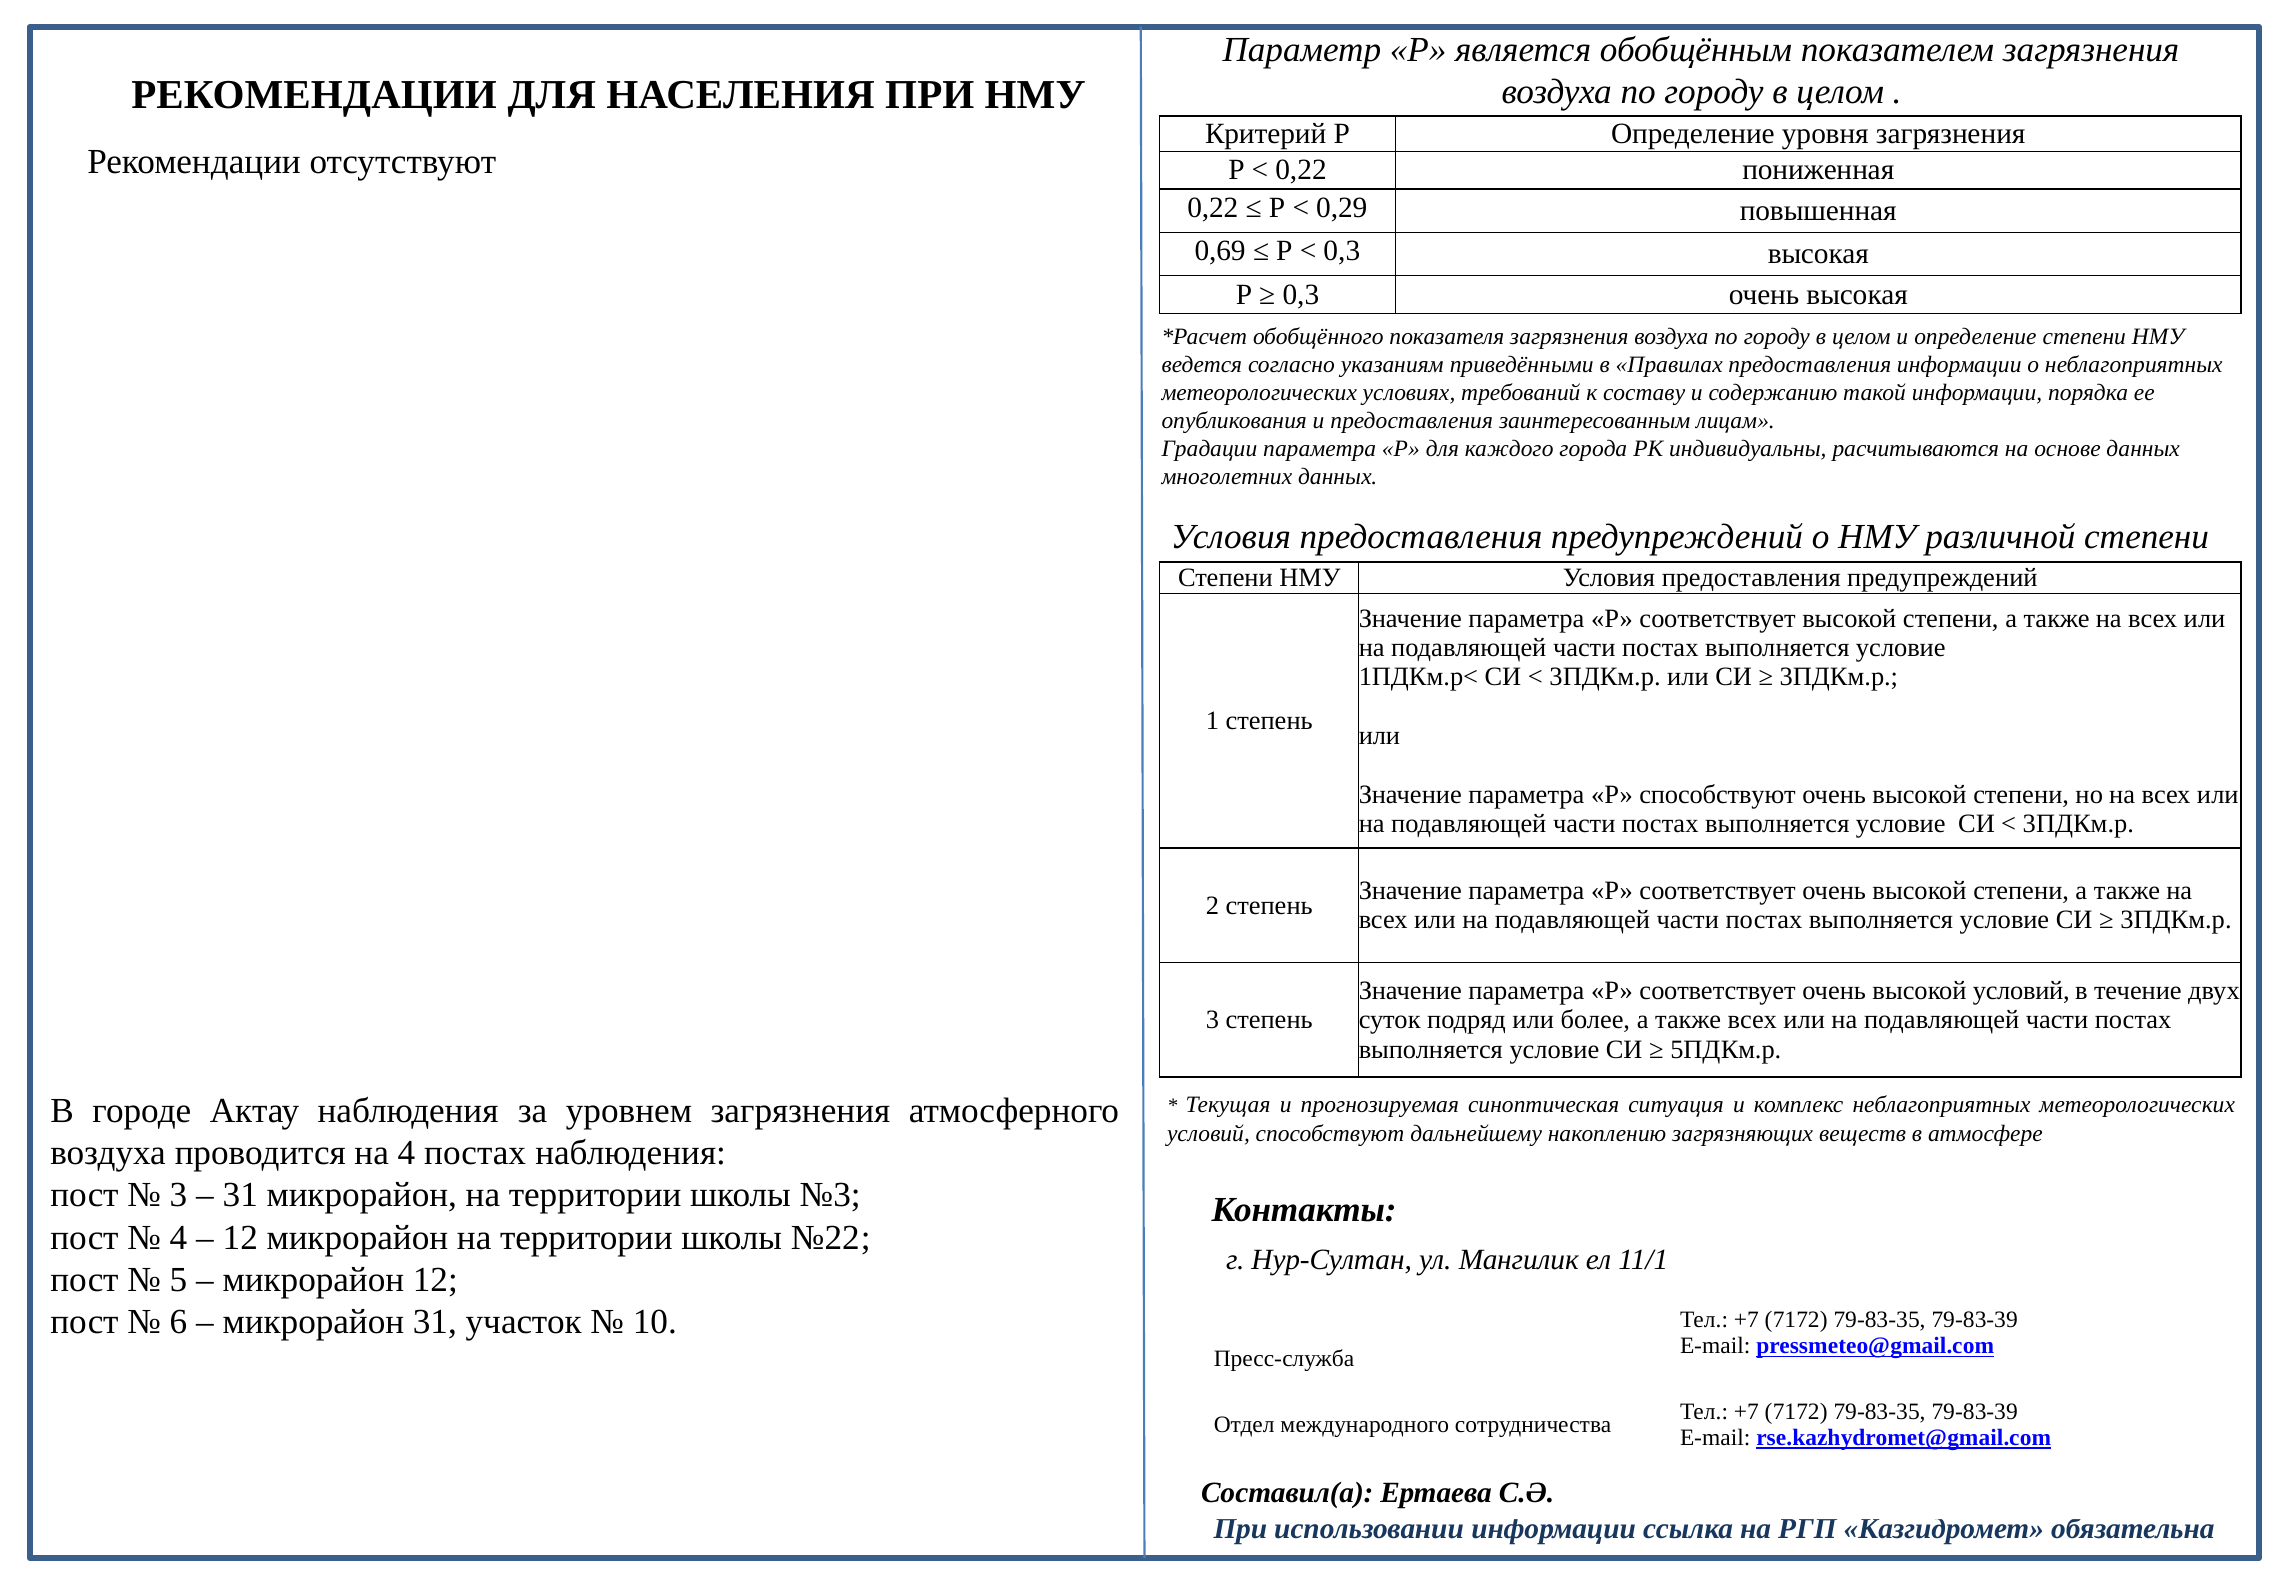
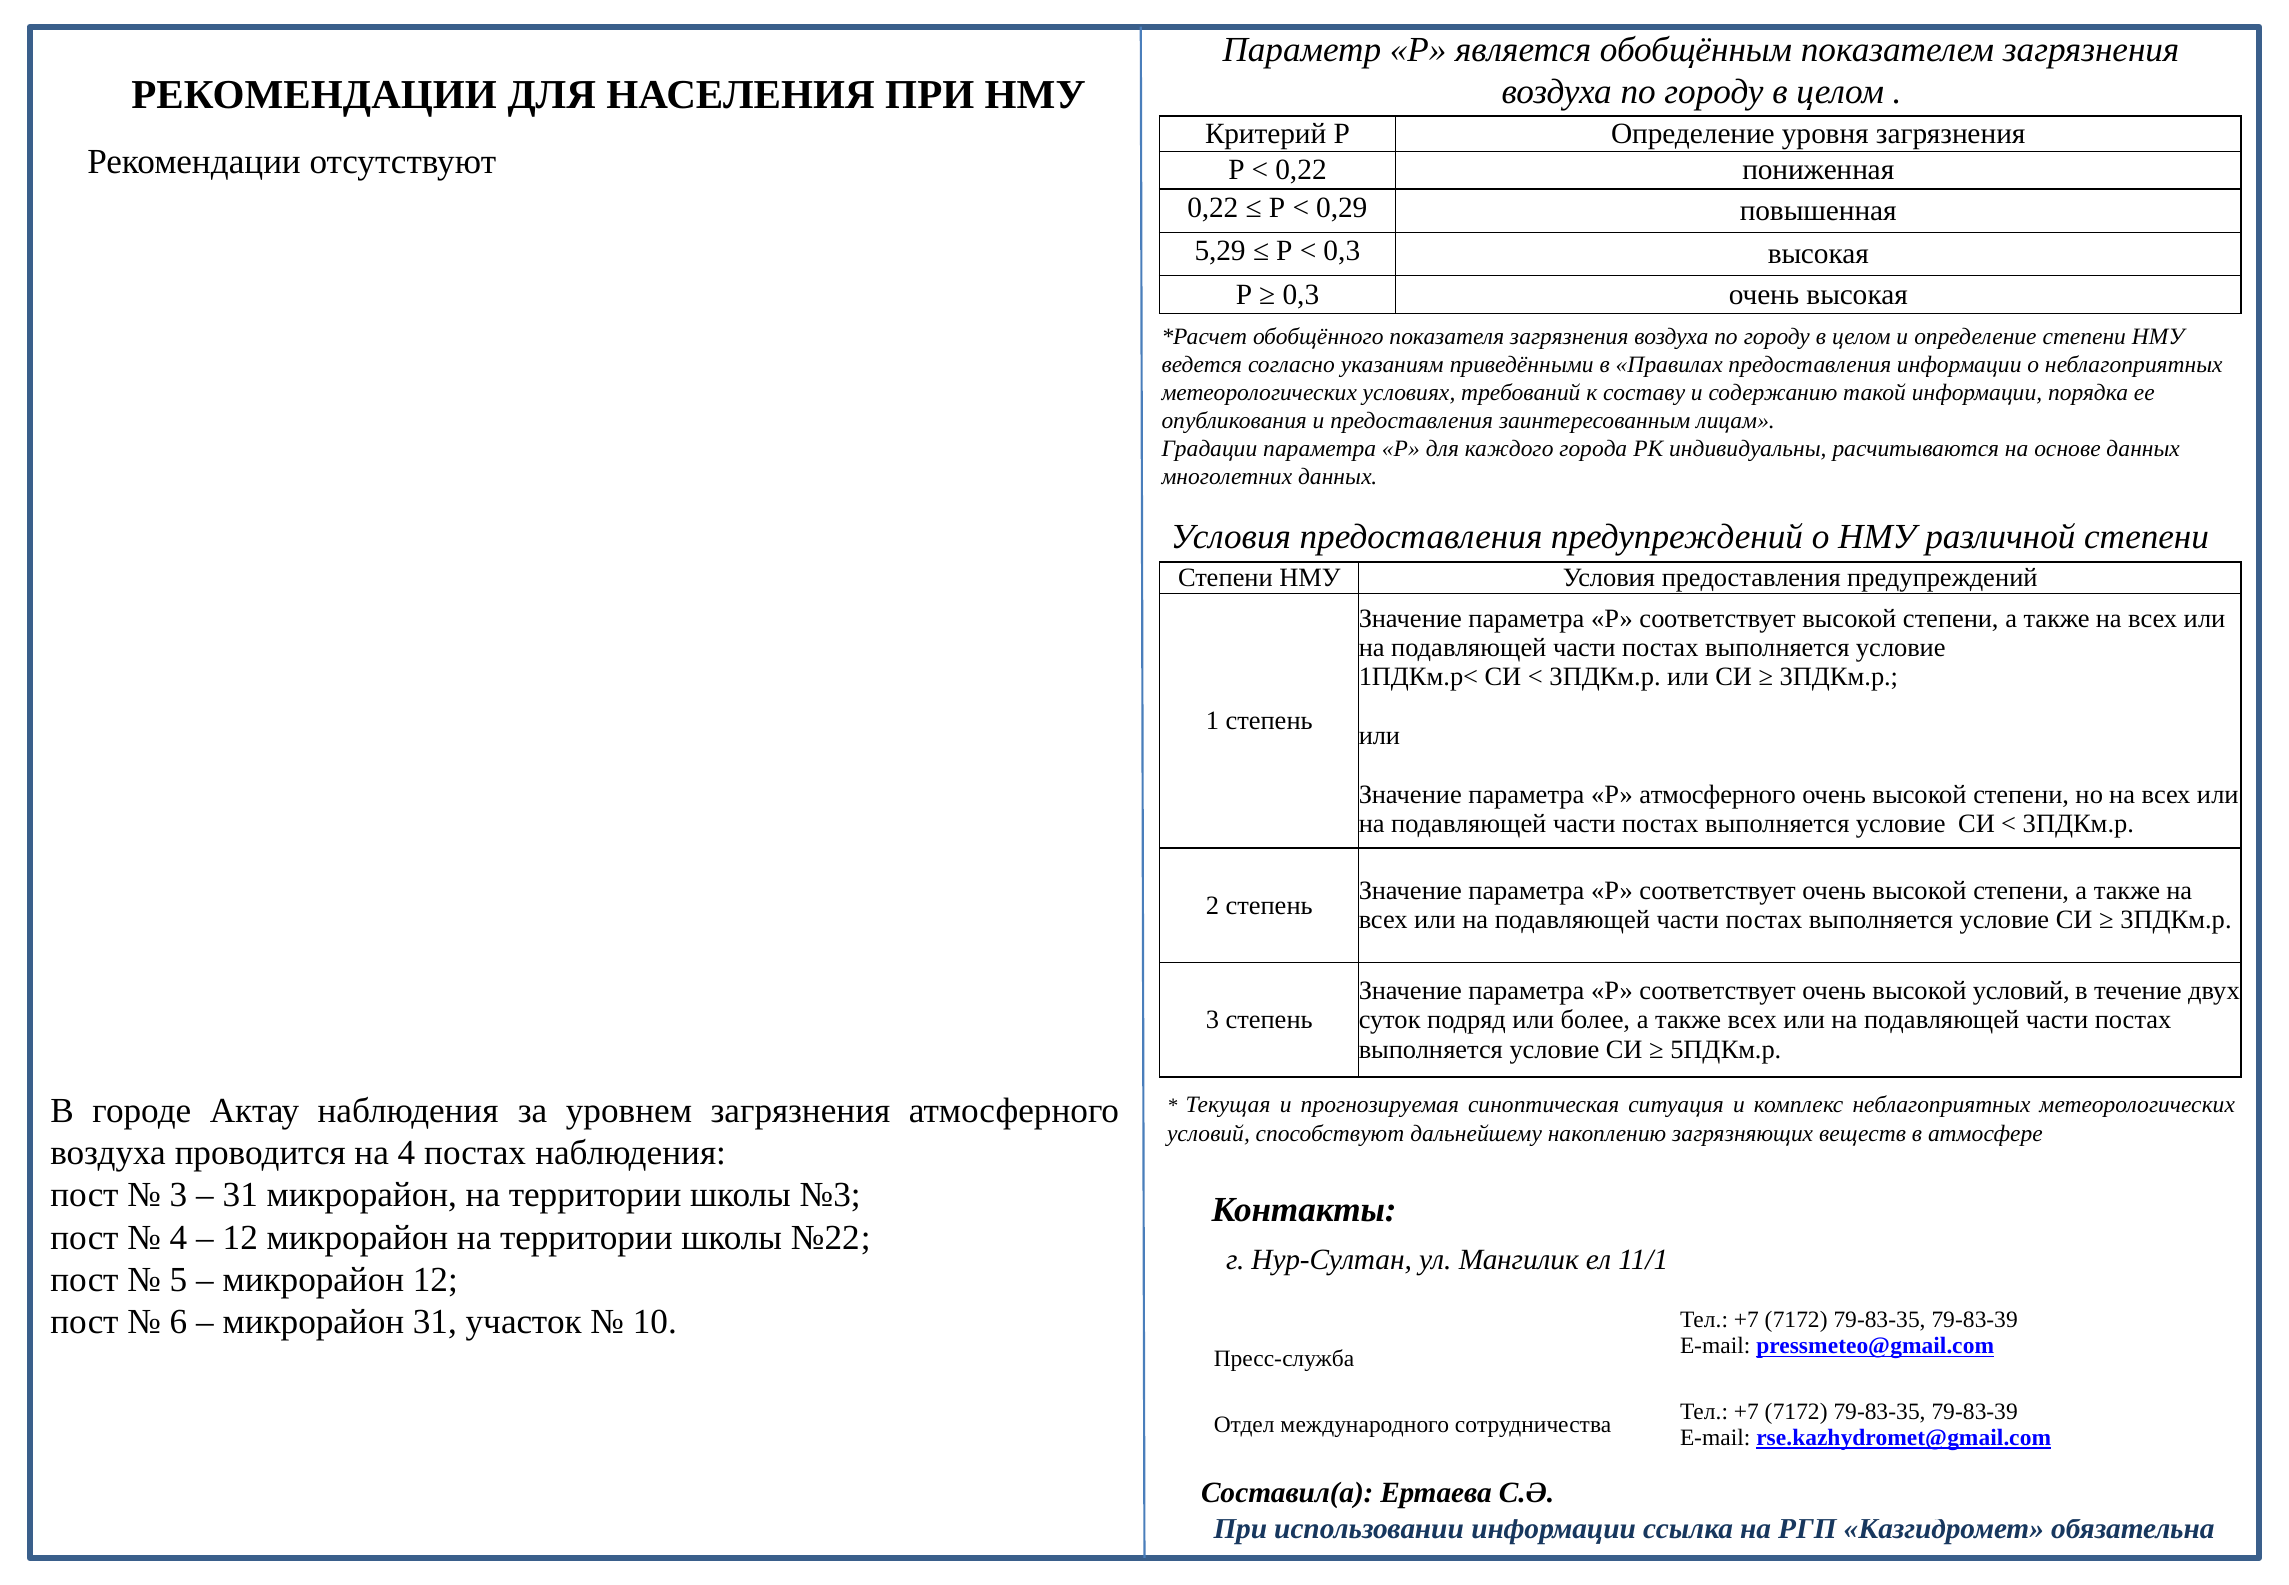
0,69: 0,69 -> 5,29 (1220, 251)
Р способствуют: способствуют -> атмосферного (1718, 794)
